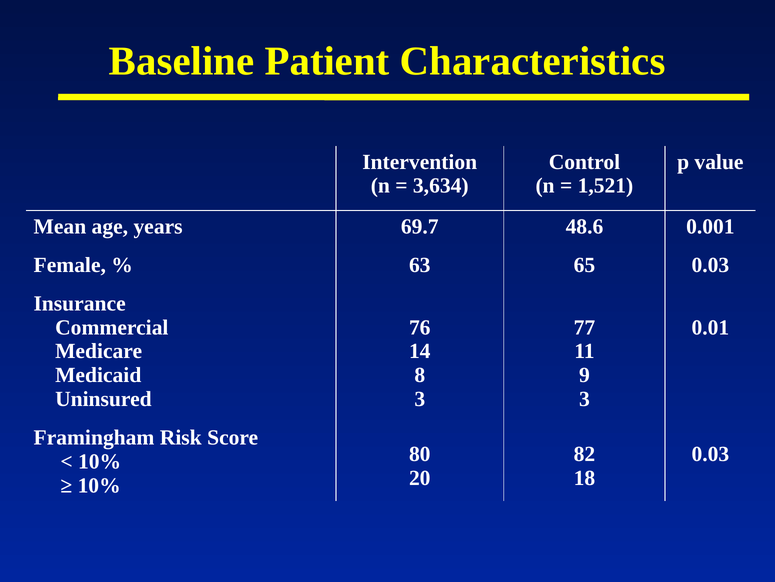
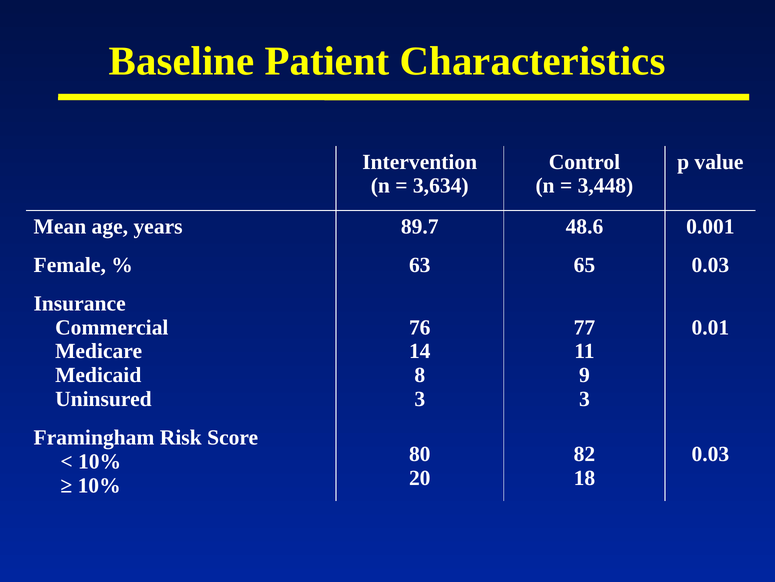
1,521: 1,521 -> 3,448 (605, 186)
69.7: 69.7 -> 89.7 (420, 226)
